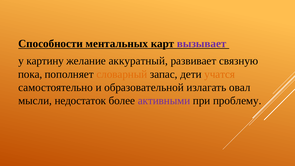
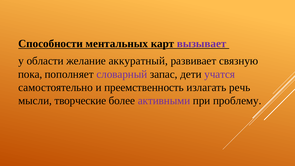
картину: картину -> области (45, 61)
словарный colour: orange -> purple (122, 74)
учатся colour: orange -> purple (220, 74)
образовательной: образовательной -> преемственность (144, 87)
овал: овал -> речь (240, 87)
недостаток: недостаток -> творческие (80, 101)
